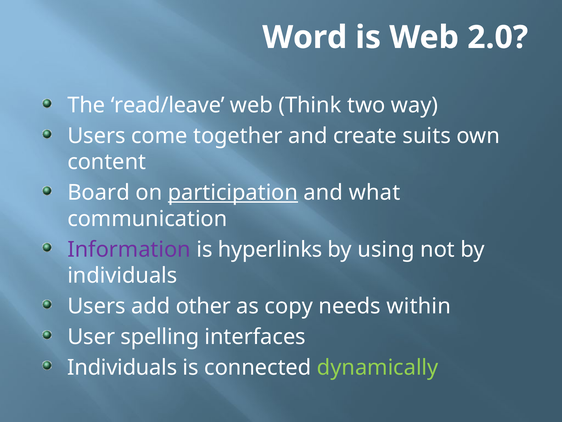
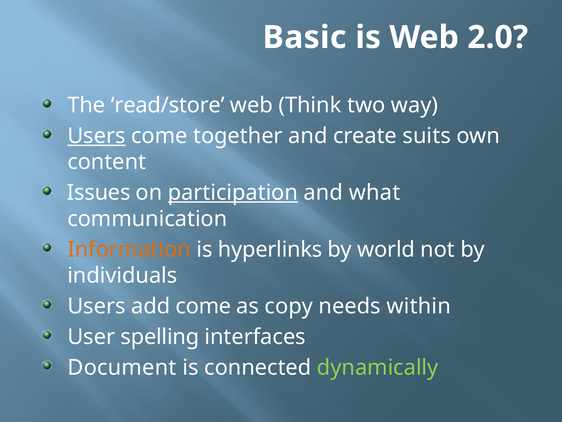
Word: Word -> Basic (304, 37)
read/leave: read/leave -> read/store (168, 105)
Users underline: none -> present (96, 136)
Board: Board -> Issues (99, 192)
Information colour: purple -> orange (129, 249)
using: using -> world (386, 249)
add other: other -> come (203, 306)
Individuals: Individuals -> Document (122, 367)
